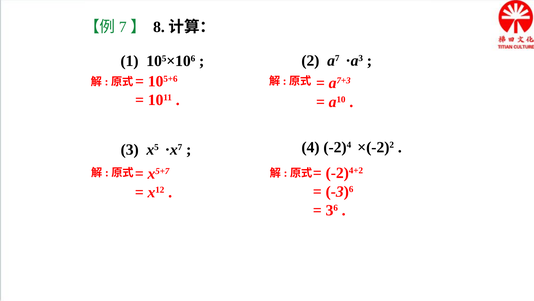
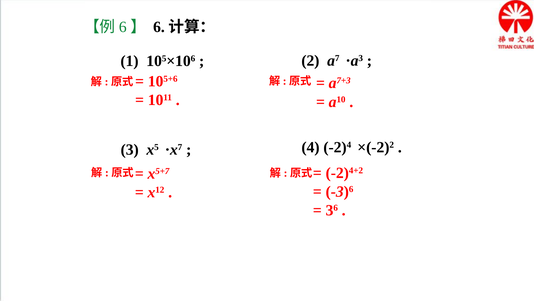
7: 7 -> 6 (123, 27)
8: 8 -> 6 (159, 27)
